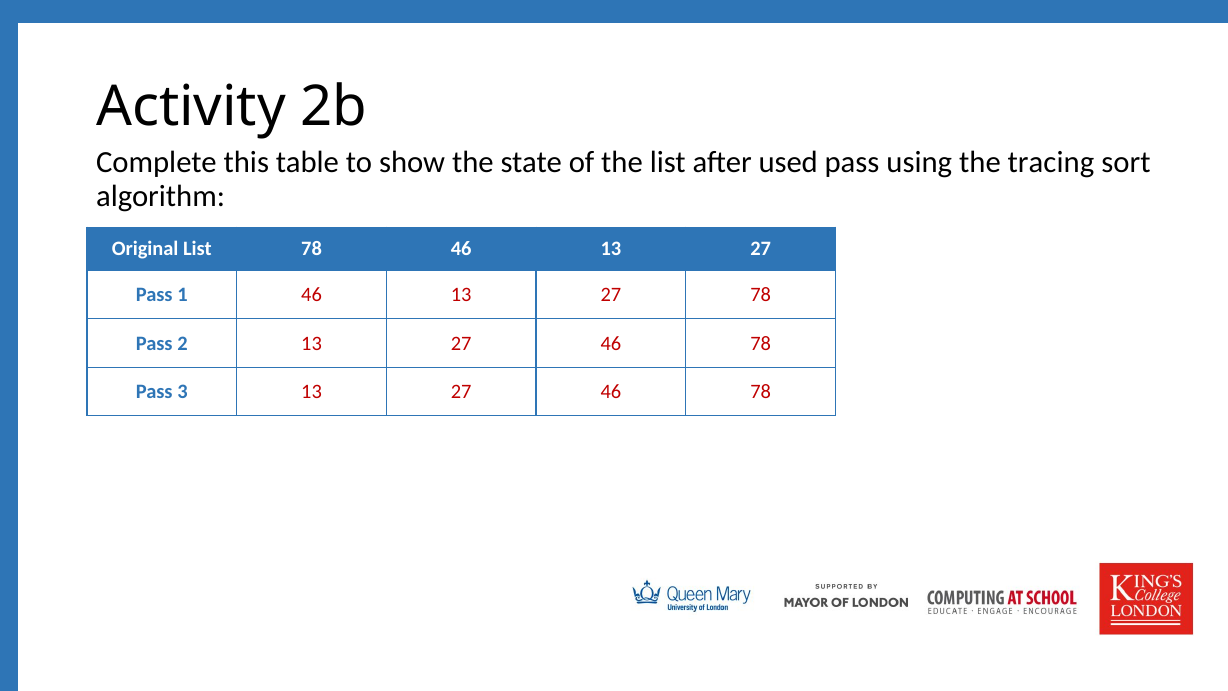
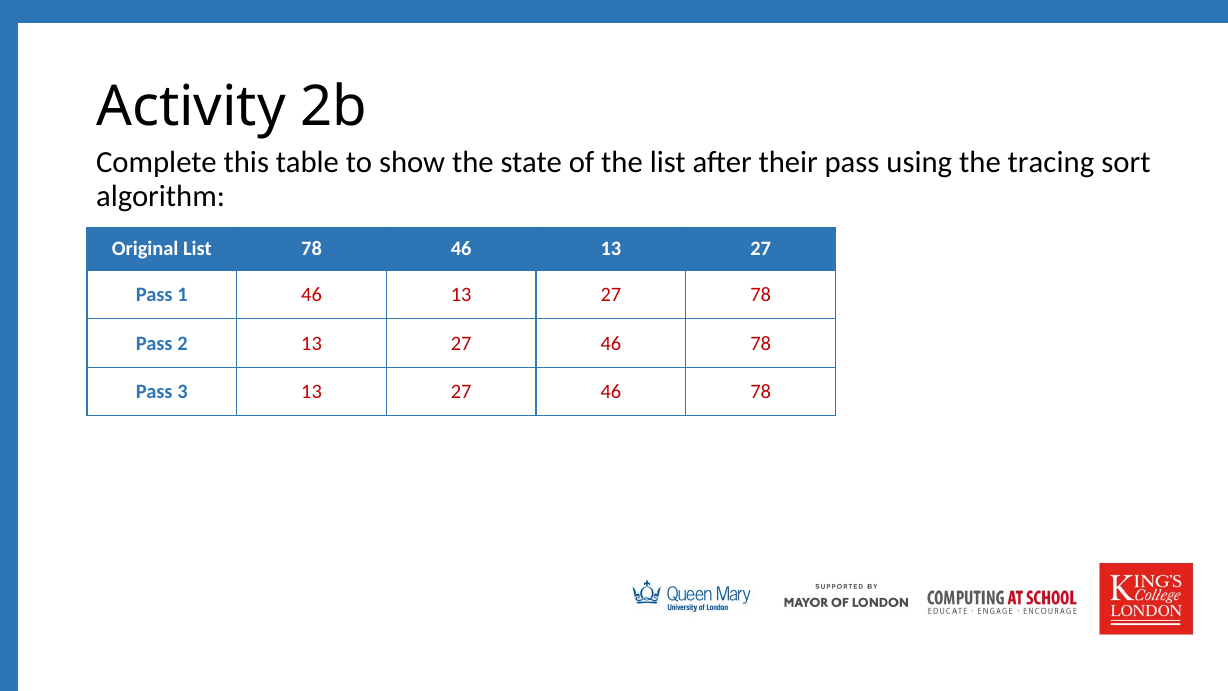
used: used -> their (788, 162)
